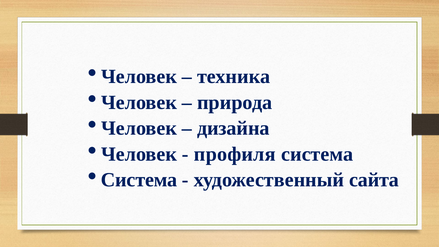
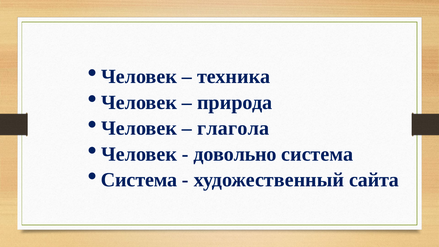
дизайна: дизайна -> глагола (233, 128)
профиля: профиля -> довольно (235, 154)
